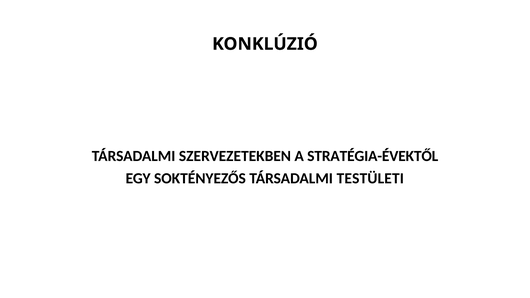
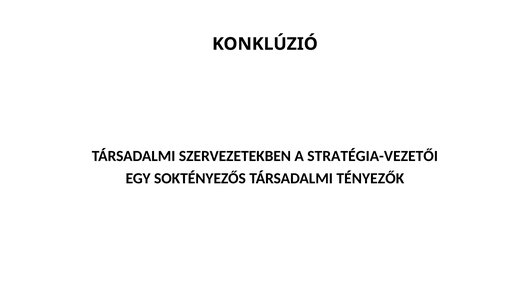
STRATÉGIA-ÉVEKTŐL: STRATÉGIA-ÉVEKTŐL -> STRATÉGIA-VEZETŐI (373, 156)
TESTÜLETI: TESTÜLETI -> TÉNYEZŐK (370, 178)
